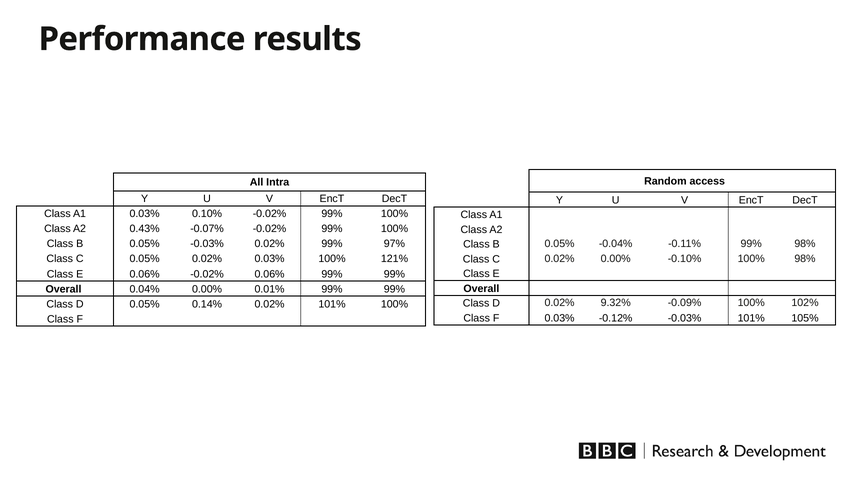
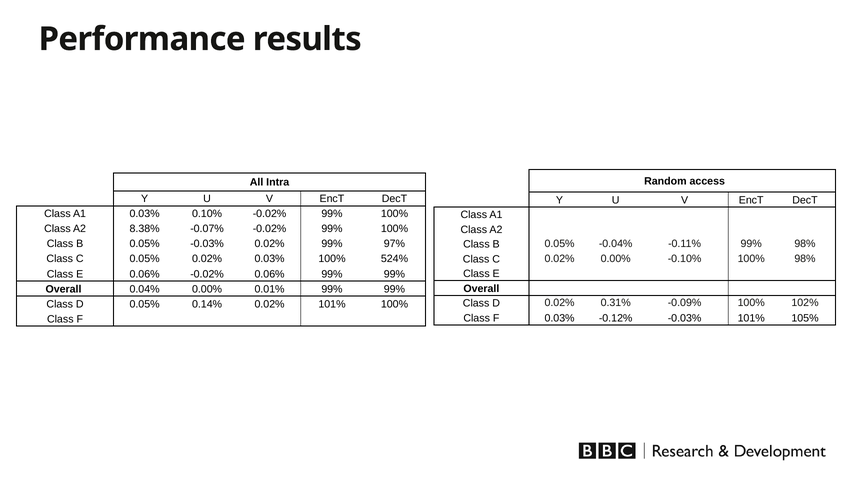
0.43%: 0.43% -> 8.38% (145, 229)
121%: 121% -> 524% (395, 259)
9.32%: 9.32% -> 0.31% (616, 303)
